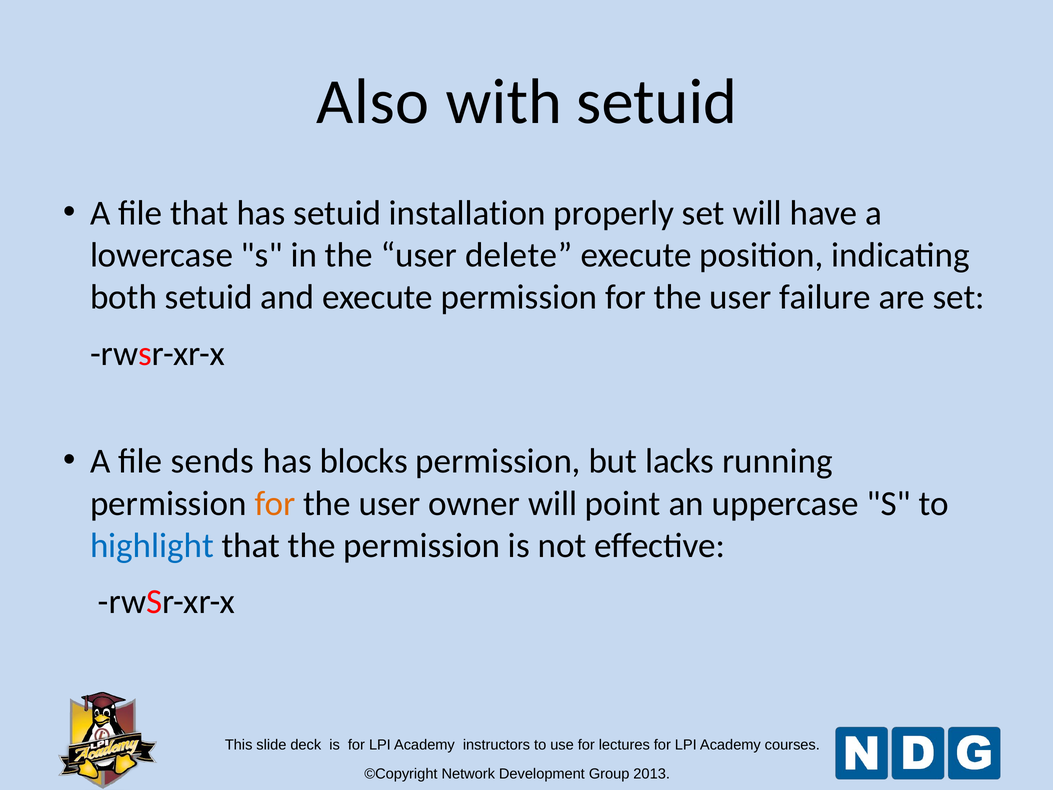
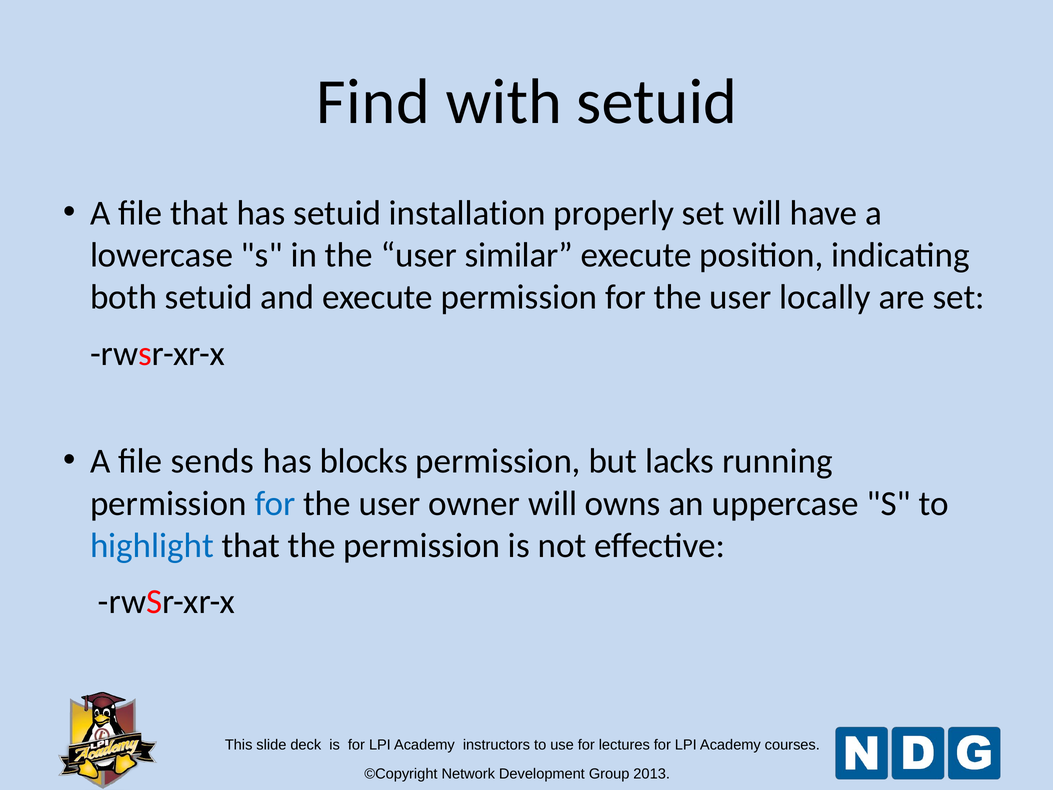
Also: Also -> Find (373, 102)
delete: delete -> similar (519, 255)
failure: failure -> locally (825, 297)
for colour: orange -> blue (275, 503)
point: point -> owns (623, 503)
